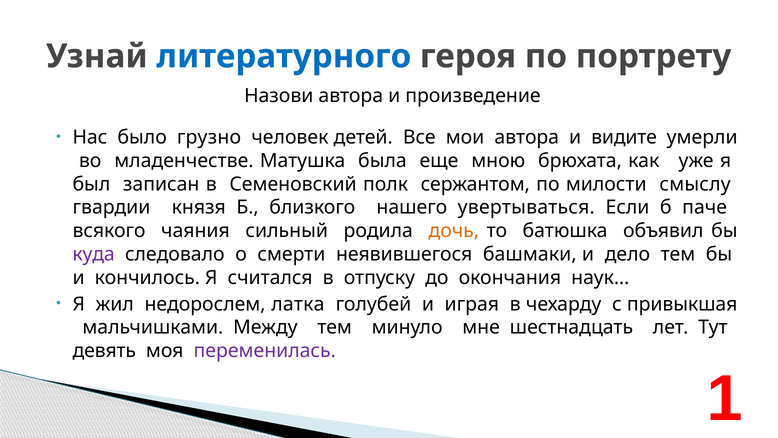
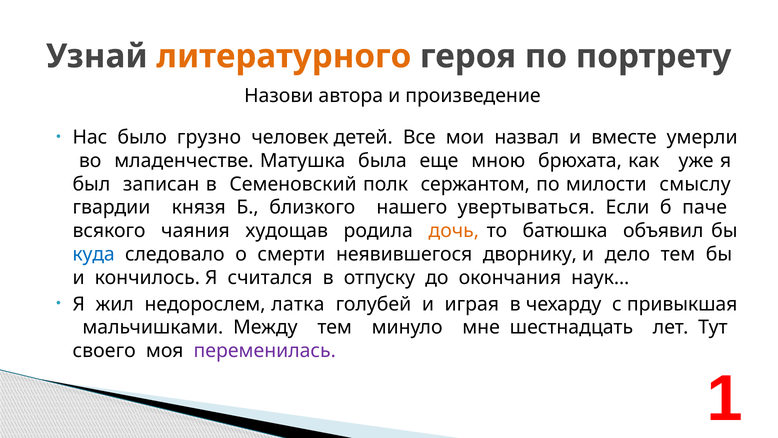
литературного colour: blue -> orange (284, 56)
мои автора: автора -> назвал (527, 137)
видите: видите -> вместе (624, 137)
сильный: сильный -> худощав (287, 231)
куда colour: purple -> blue (94, 254)
башмаки: башмаки -> дворнику (530, 254)
девять: девять -> своего (104, 351)
